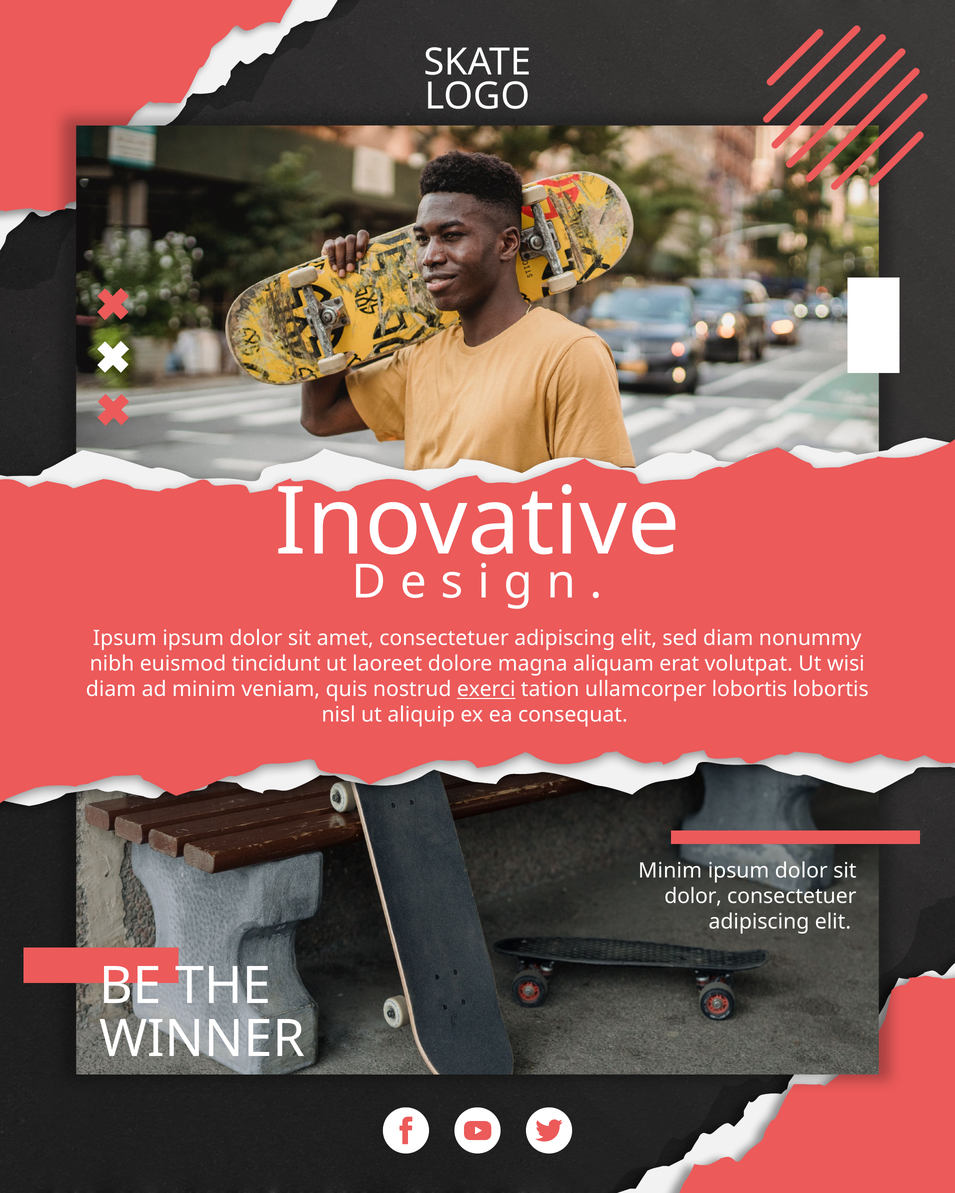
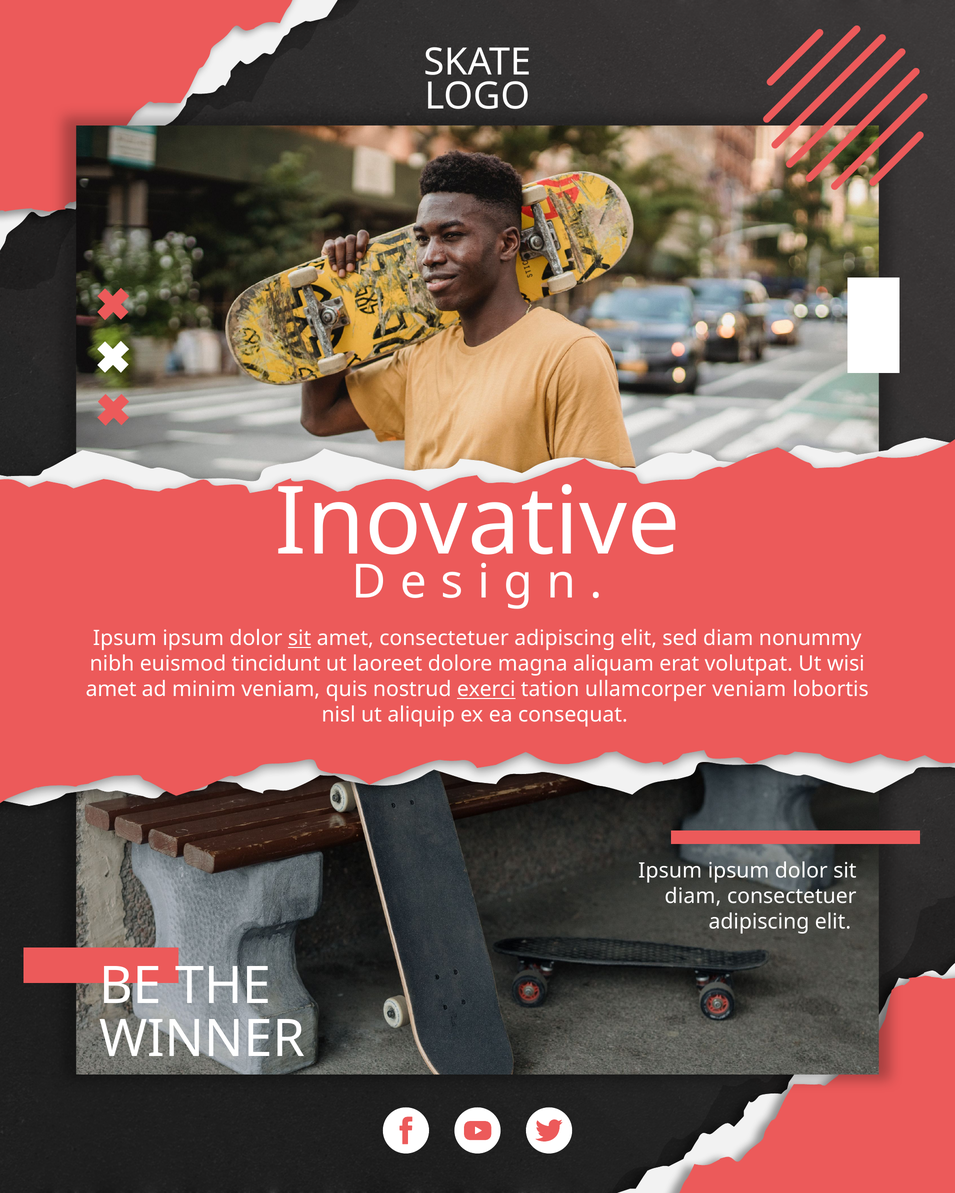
sit underline: none -> present (300, 639)
diam: diam -> amet (111, 690)
ullamcorper lobortis: lobortis -> veniam (749, 690)
Minim: Minim -> Ipsum (670, 871)
dolor: dolor -> diam (693, 897)
